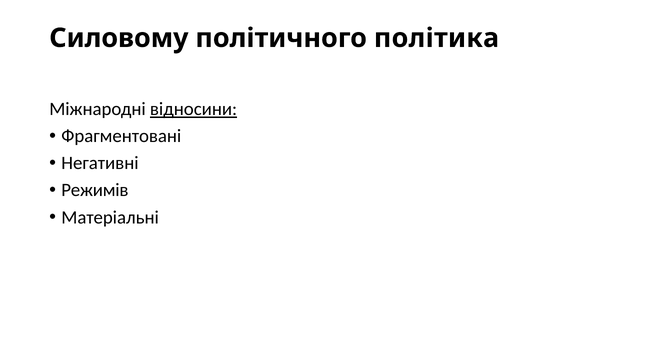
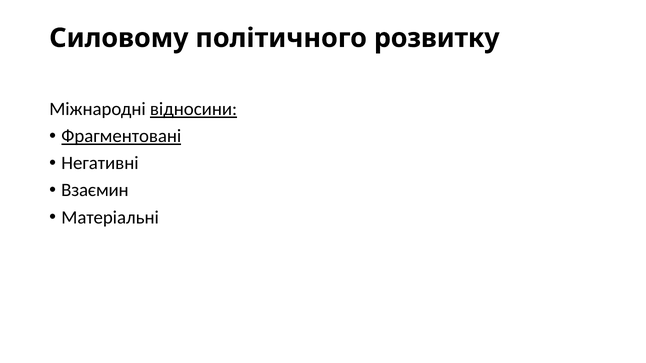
політика: політика -> розвитку (437, 38)
Фрагментовані underline: none -> present (121, 136)
Режимів: Режимів -> Взаємин (95, 190)
